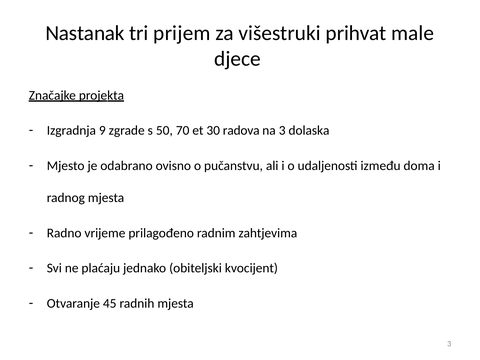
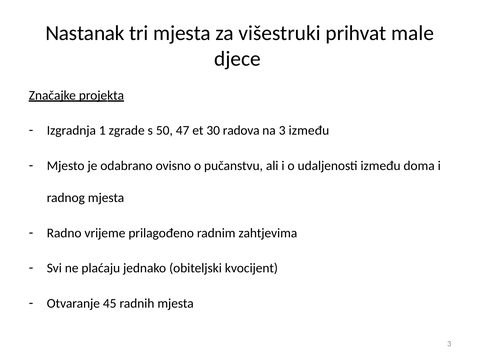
tri prijem: prijem -> mjesta (182, 33)
9: 9 -> 1 (102, 131)
70: 70 -> 47 (183, 131)
3 dolaska: dolaska -> između (309, 131)
